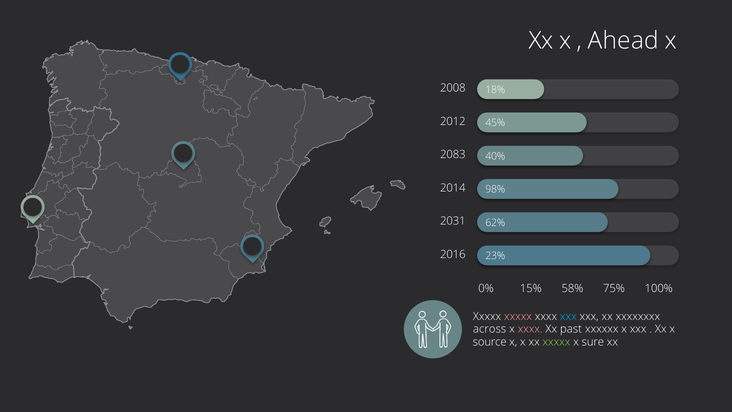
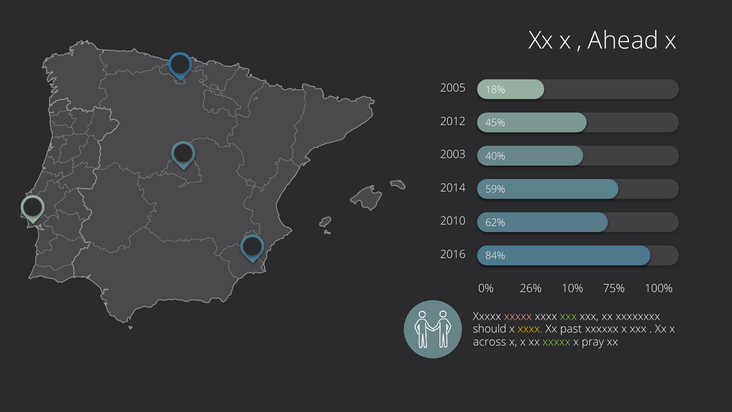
2008: 2008 -> 2005 (453, 88)
2083: 2083 -> 2003 (453, 155)
98%: 98% -> 59% (495, 189)
2031: 2031 -> 2010 (453, 221)
23%: 23% -> 84% (495, 256)
15%: 15% -> 26% (531, 288)
58%: 58% -> 10% (572, 288)
xxx colour: light blue -> light green (568, 316)
across: across -> should (490, 329)
xxxx colour: pink -> yellow (530, 329)
source: source -> across (490, 342)
sure: sure -> pray (593, 342)
